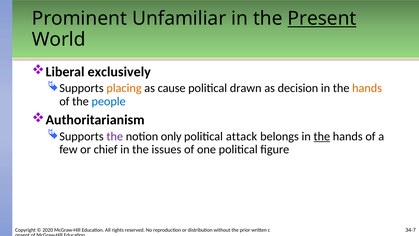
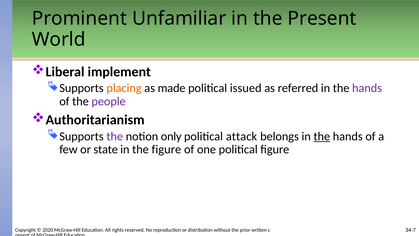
Present underline: present -> none (322, 19)
exclusively: exclusively -> implement (119, 72)
cause: cause -> made (172, 88)
drawn: drawn -> issued (246, 88)
decision: decision -> referred (298, 88)
hands colour: orange -> purple (367, 88)
people colour: blue -> purple (109, 101)
chief: chief -> state (106, 149)
the issues: issues -> figure (166, 149)
